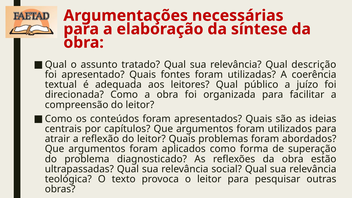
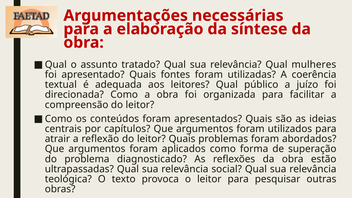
descrição: descrição -> mulheres (314, 65)
